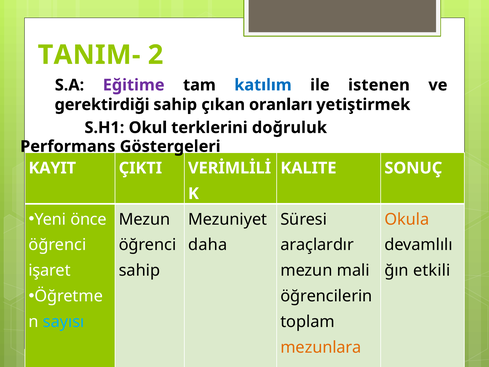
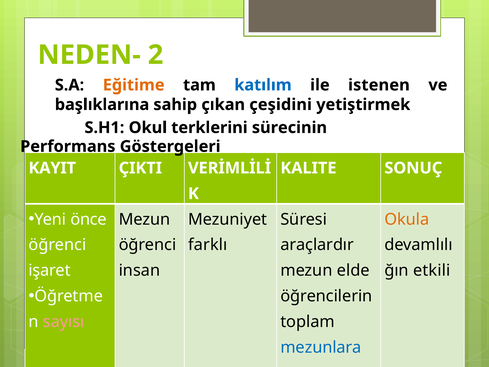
TANIM-: TANIM- -> NEDEN- (89, 55)
Eğitime colour: purple -> orange (134, 85)
gerektirdiği: gerektirdiği -> başlıklarına (102, 105)
oranları: oranları -> çeşidini (281, 105)
doğruluk: doğruluk -> sürecinin (289, 128)
daha: daha -> farklı (208, 245)
sahip: sahip -> insan (139, 270)
mali: mali -> elde (353, 270)
sayısı colour: light blue -> pink (64, 321)
mezunlara colour: orange -> blue (321, 347)
